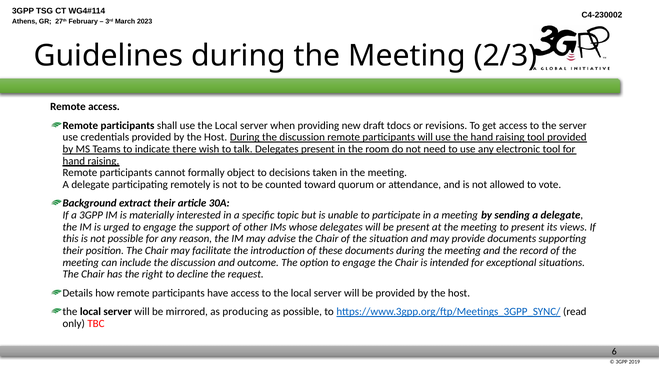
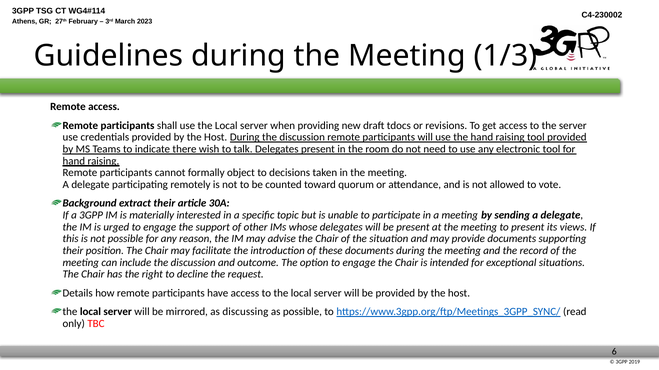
2/3: 2/3 -> 1/3 (505, 56)
producing: producing -> discussing (245, 312)
